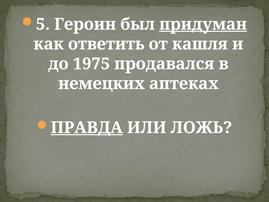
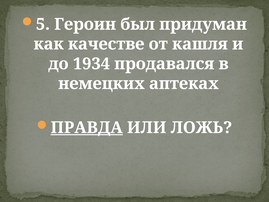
придуман underline: present -> none (203, 24)
ответить: ответить -> качестве (106, 44)
1975: 1975 -> 1934 (91, 64)
